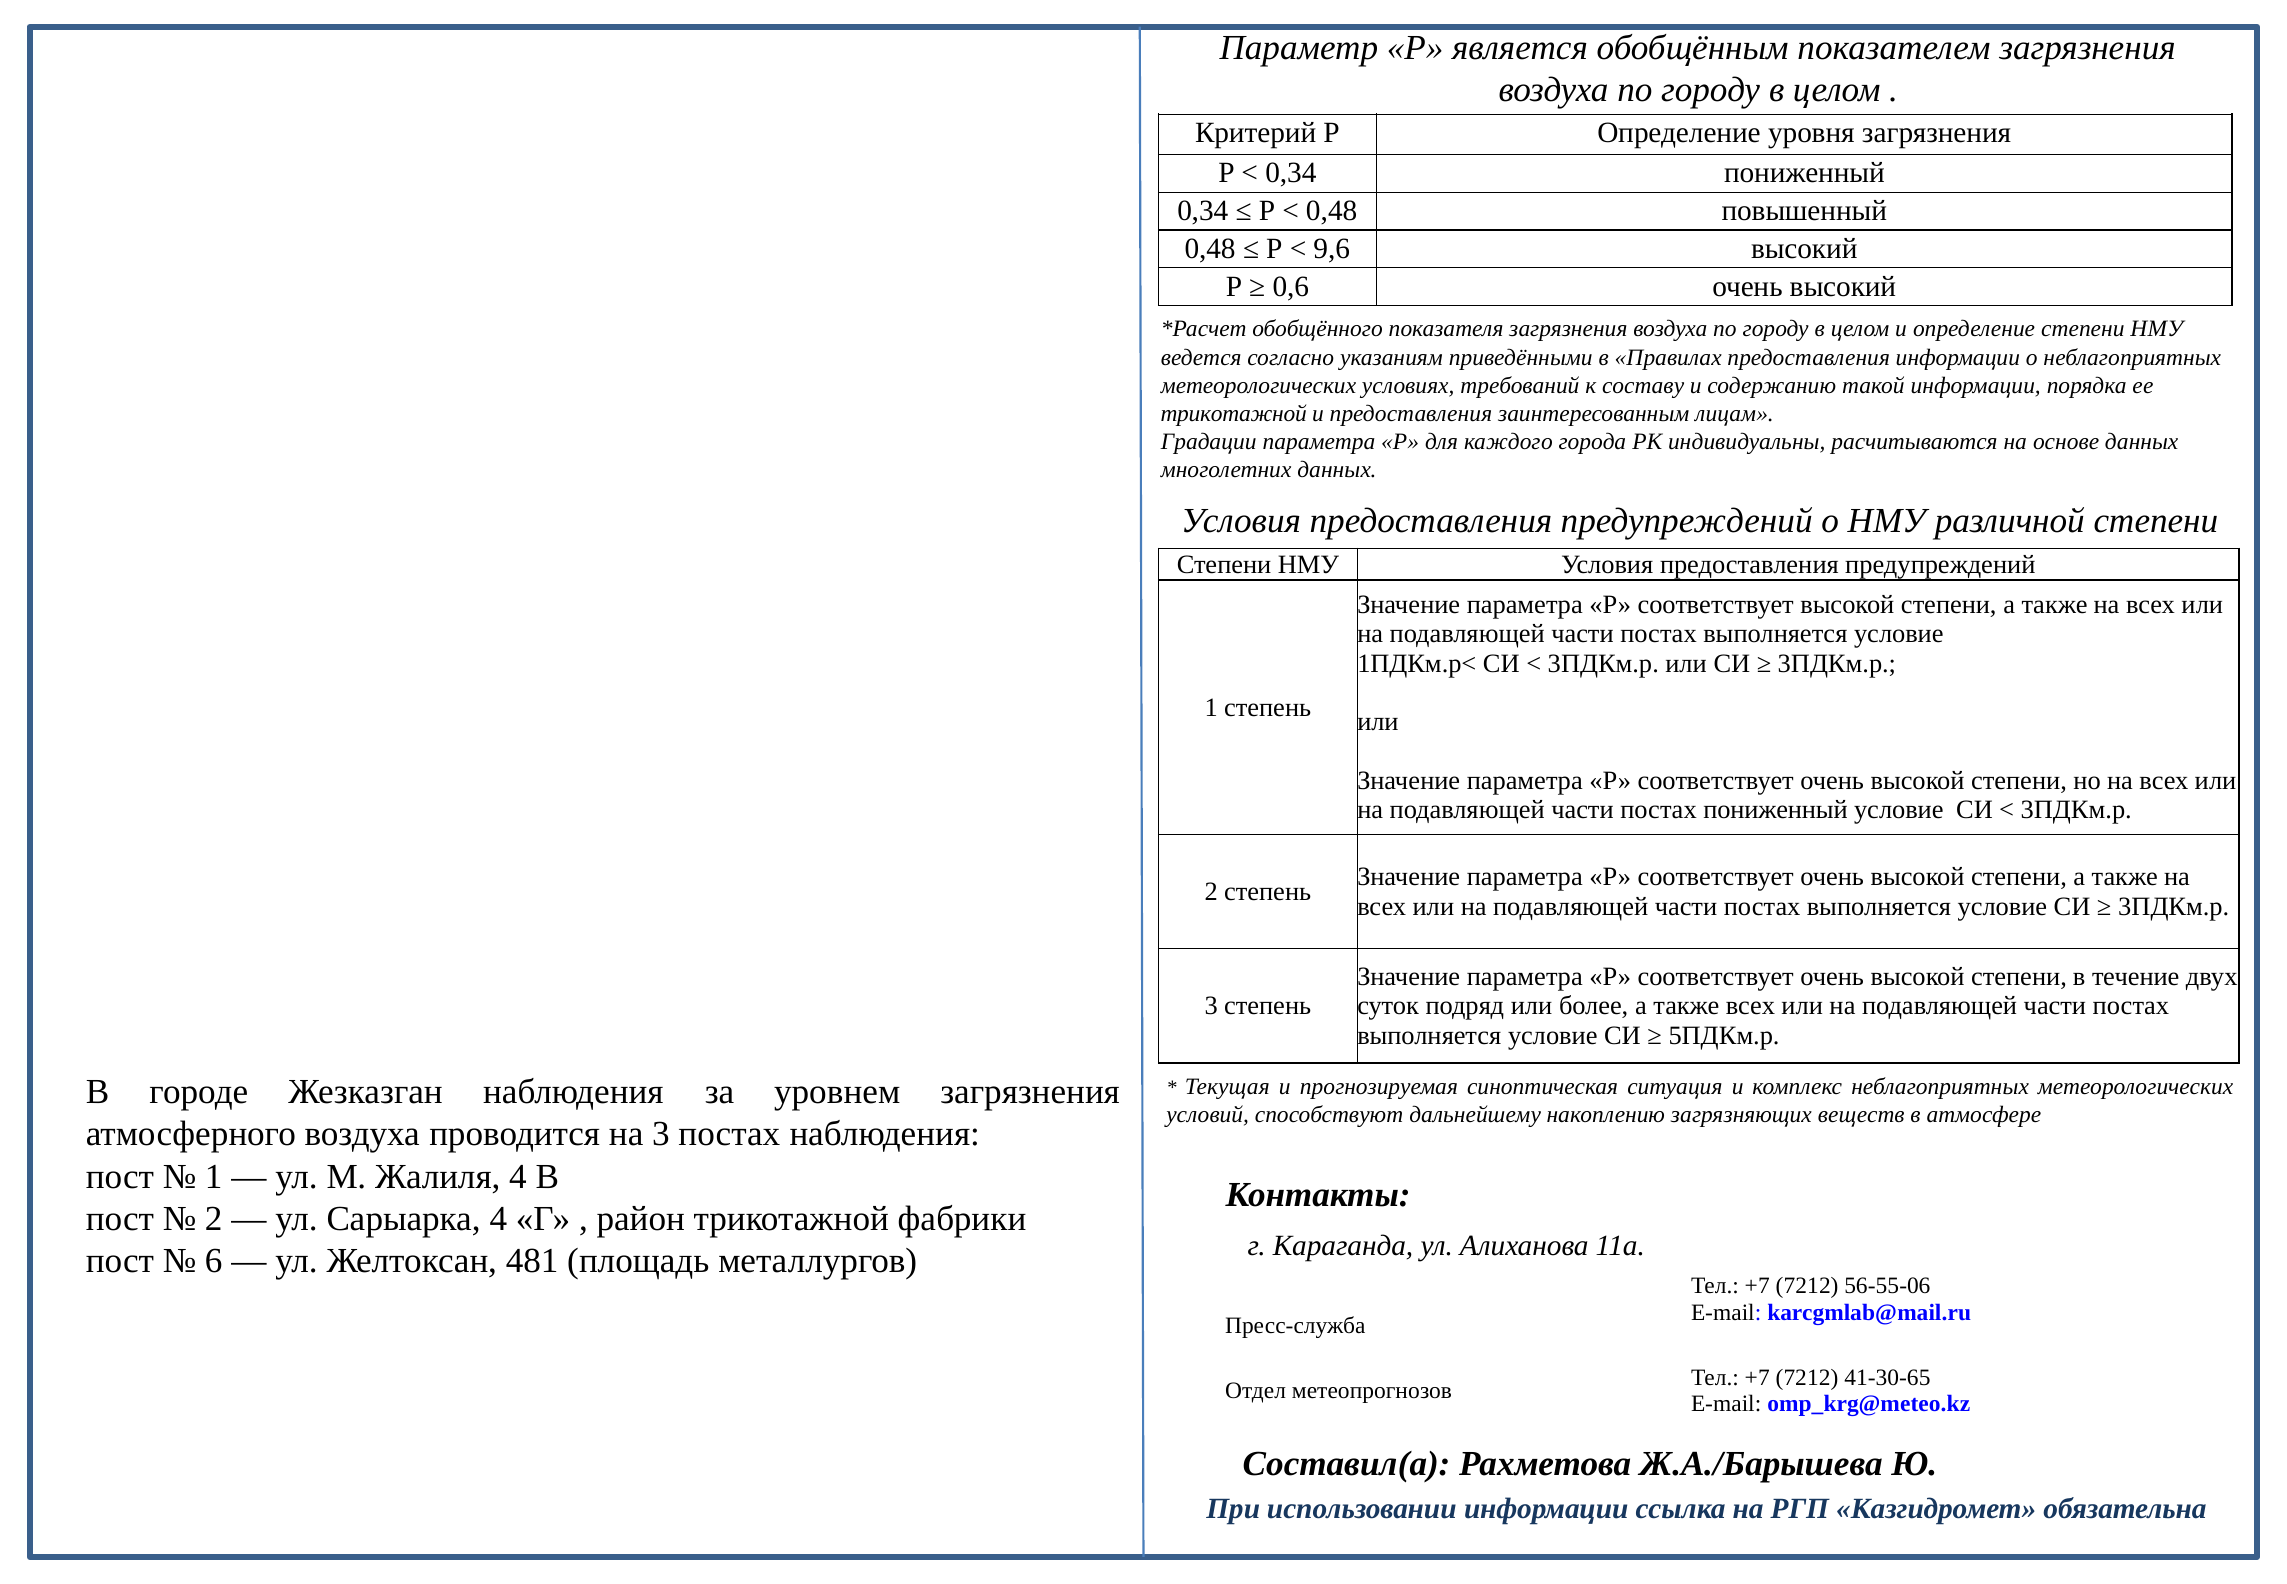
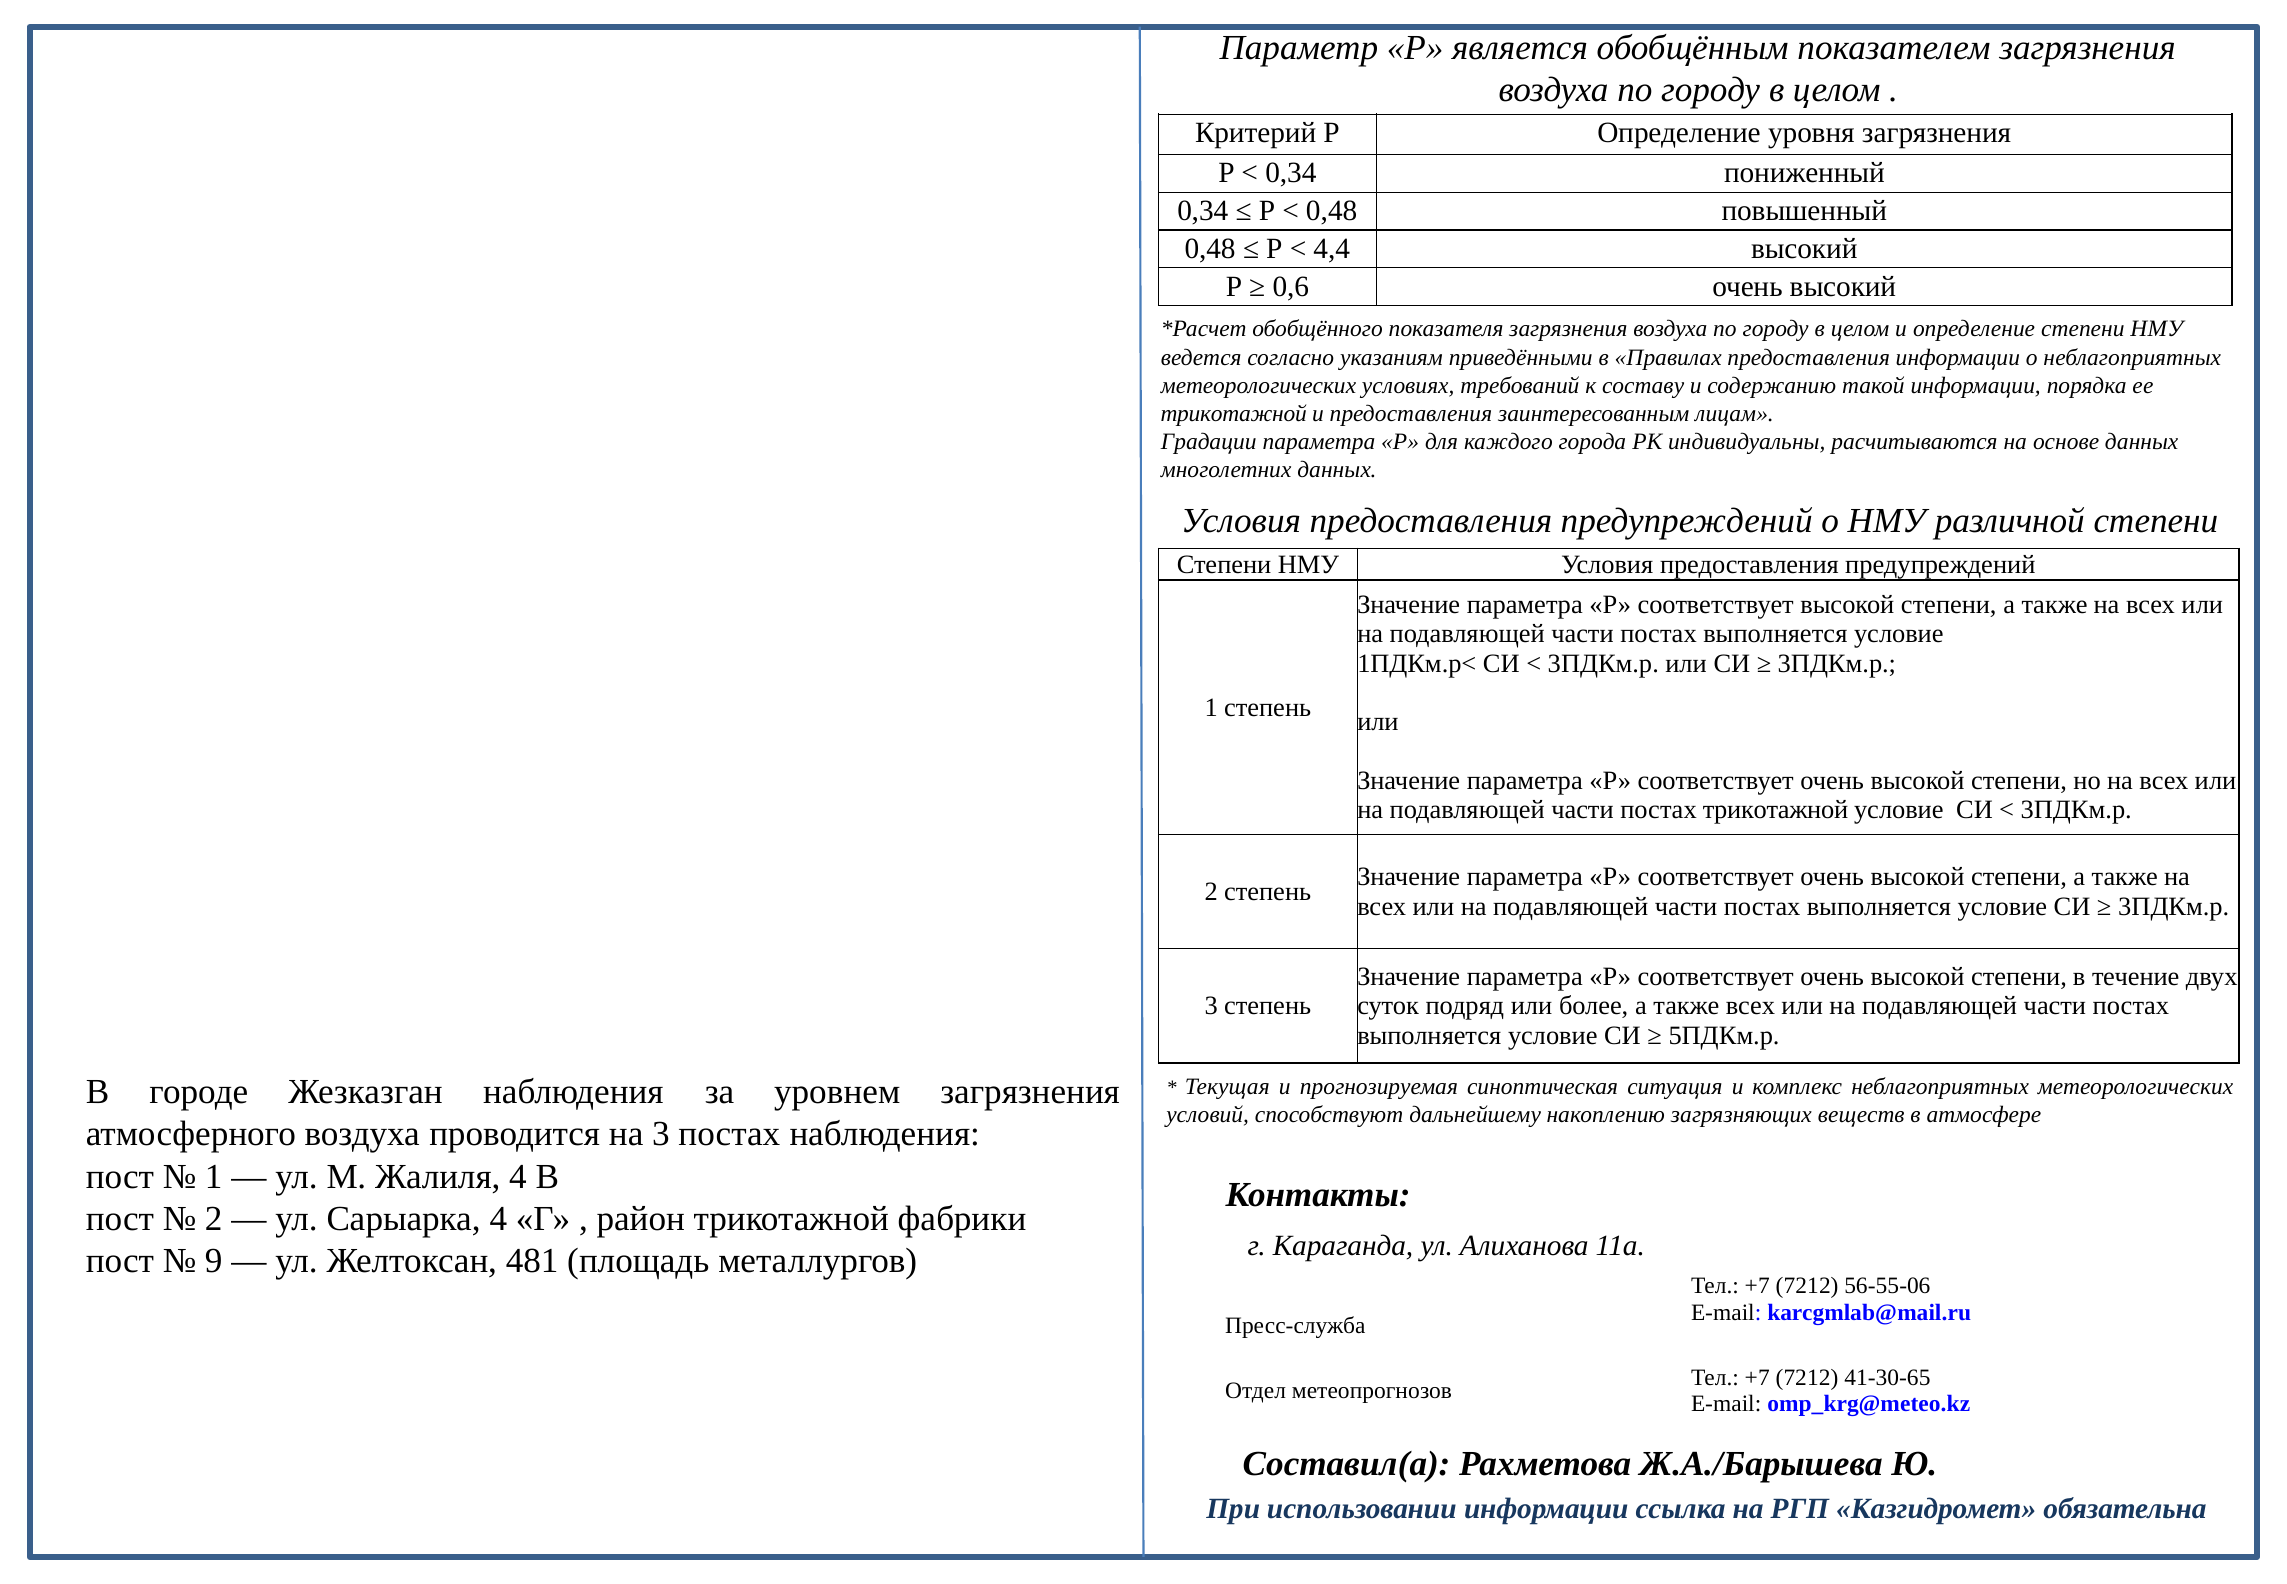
9,6: 9,6 -> 4,4 (1332, 248)
постах пониженный: пониженный -> трикотажной (1776, 810)
6: 6 -> 9 (214, 1260)
